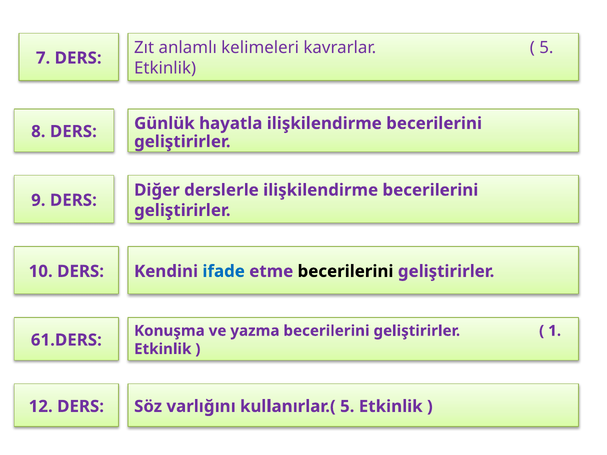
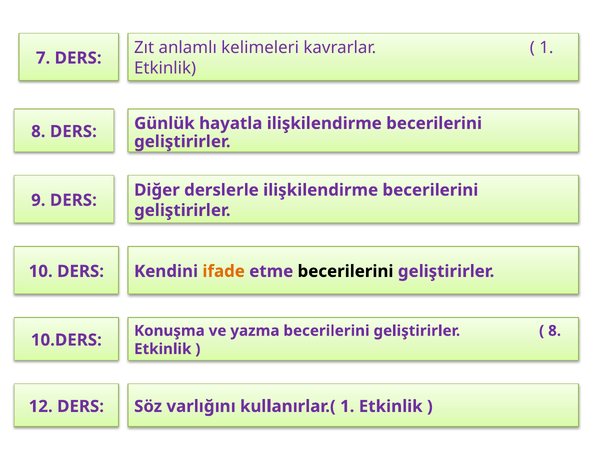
5: 5 -> 1 (546, 48)
ifade colour: blue -> orange (224, 271)
1: 1 -> 8 (555, 331)
61.DERS: 61.DERS -> 10.DERS (66, 340)
kullanırlar.( 5: 5 -> 1 (347, 407)
